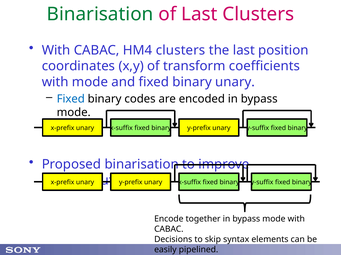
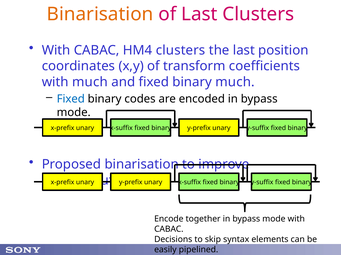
Binarisation colour: green -> orange (100, 14)
with mode: mode -> much (90, 82)
binary unary: unary -> much (235, 82)
